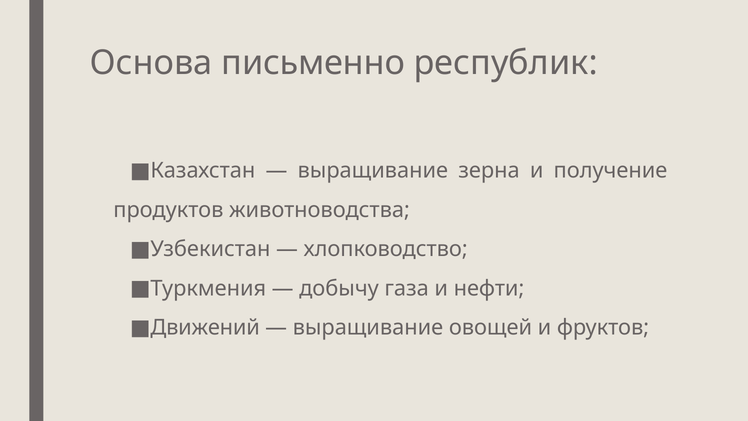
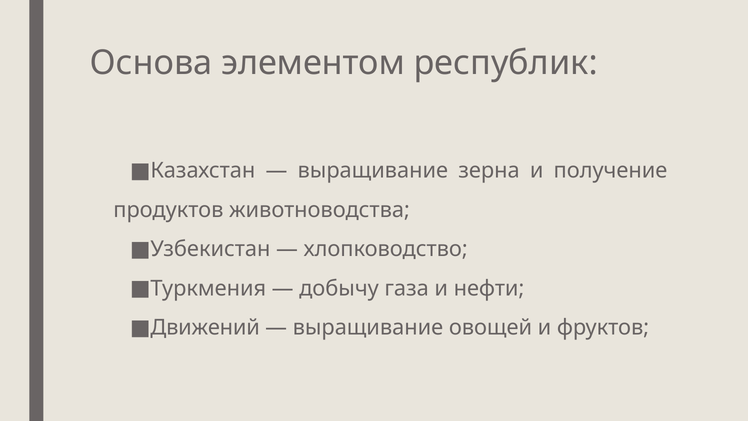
письменно: письменно -> элементом (313, 63)
